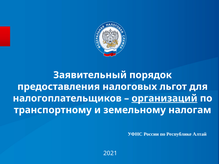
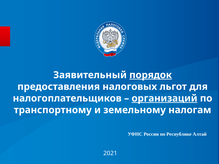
порядок underline: none -> present (151, 75)
